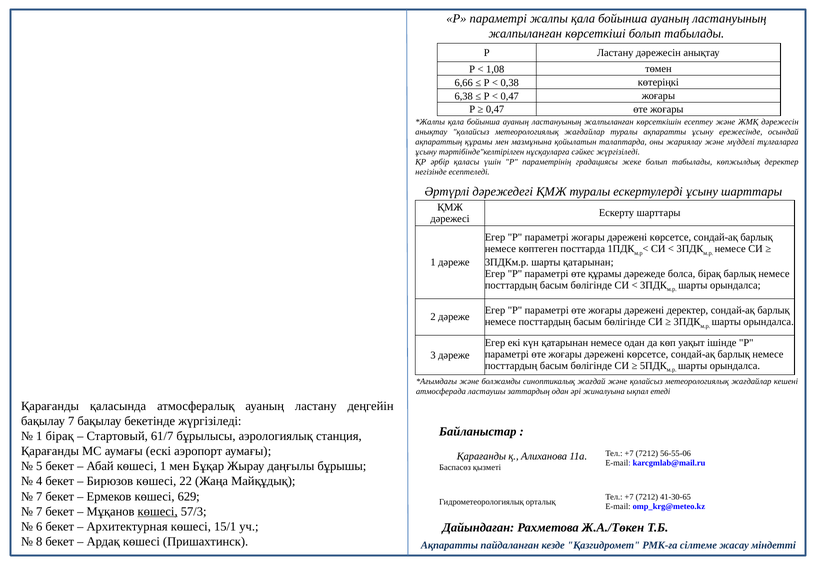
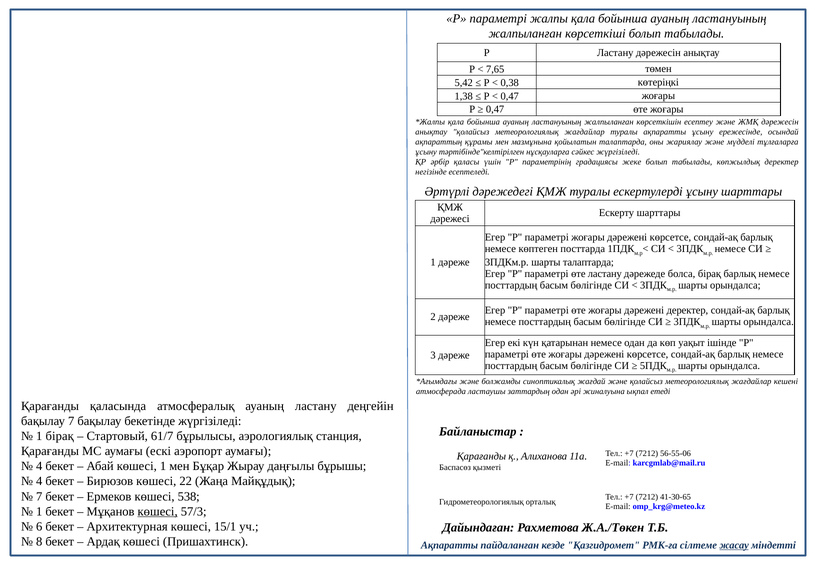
1,08: 1,08 -> 7,65 (495, 69)
6,66: 6,66 -> 5,42 (464, 83)
6,38: 6,38 -> 1,38 (464, 96)
шарты қатарынан: қатарынан -> талаптарда (588, 262)
өте құрамы: құрамы -> ластану (605, 274)
5: 5 -> 4 (39, 466)
629: 629 -> 538 (189, 496)
7: 7 -> 1 (39, 511)
жасау underline: none -> present (734, 545)
